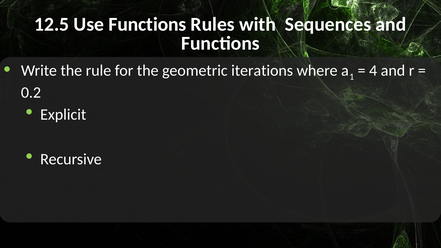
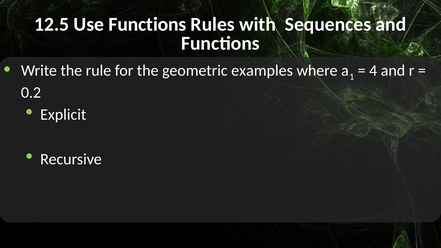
iterations: iterations -> examples (262, 71)
